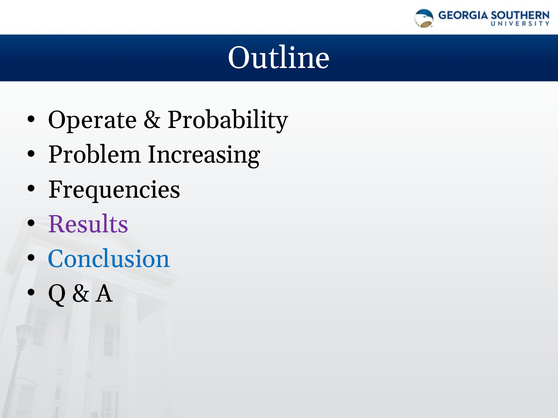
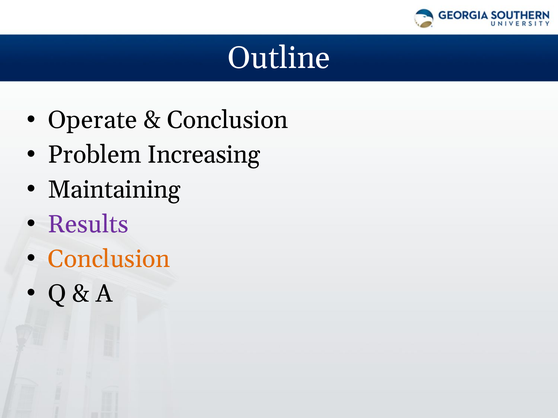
Probability: Probability -> Conclusion (228, 120)
Frequencies: Frequencies -> Maintaining (114, 190)
Conclusion colour: blue -> orange (109, 259)
